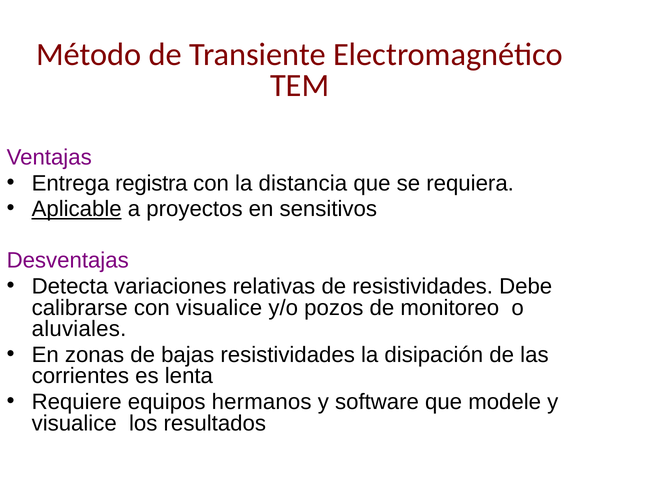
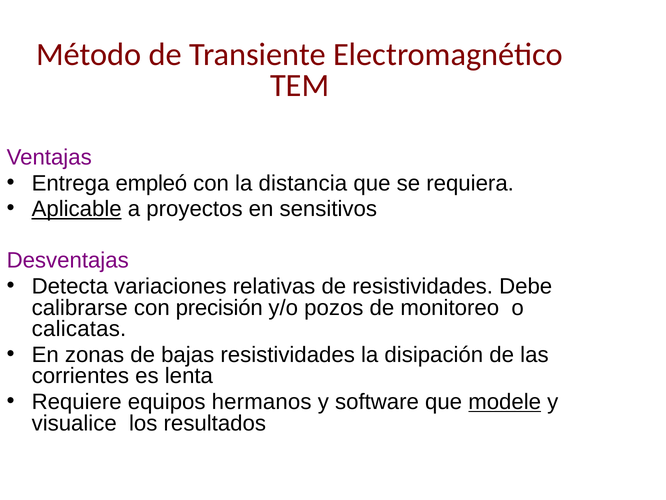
registra: registra -> empleó (151, 183)
con visualice: visualice -> precisión (219, 307)
aluviales: aluviales -> calicatas (79, 329)
modele underline: none -> present (505, 402)
